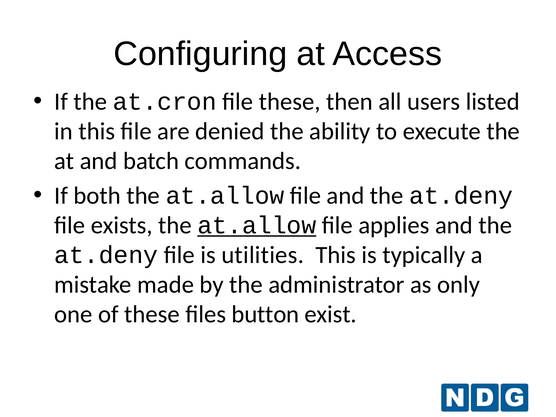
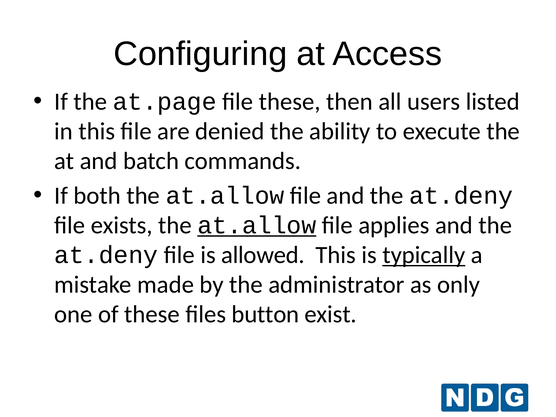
at.cron: at.cron -> at.page (165, 102)
utilities: utilities -> allowed (263, 255)
typically underline: none -> present (424, 255)
